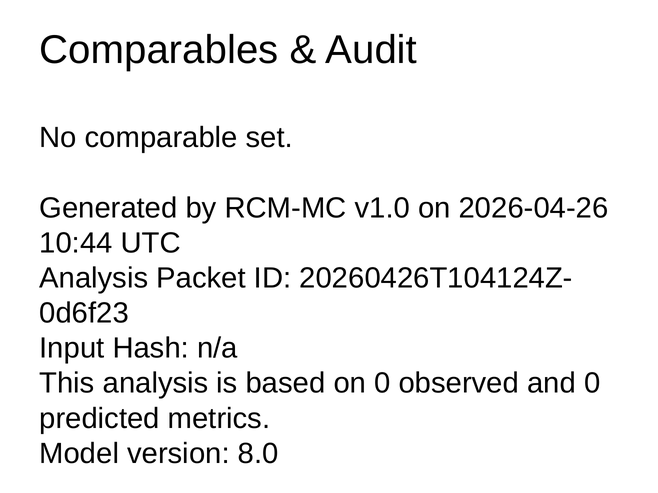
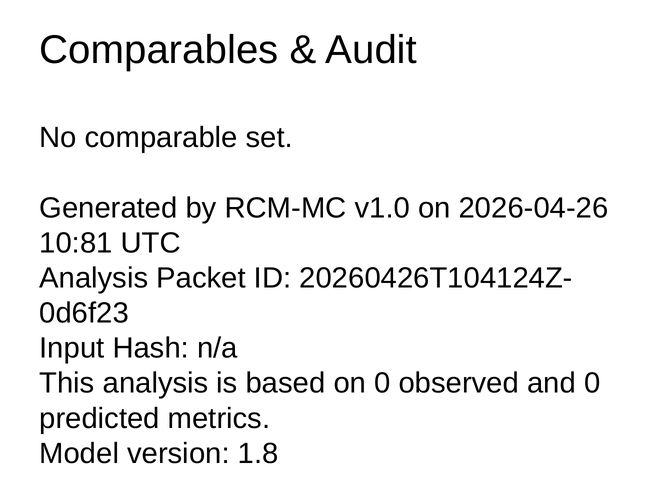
10:44: 10:44 -> 10:81 (76, 243)
8.0: 8.0 -> 1.8 (258, 454)
